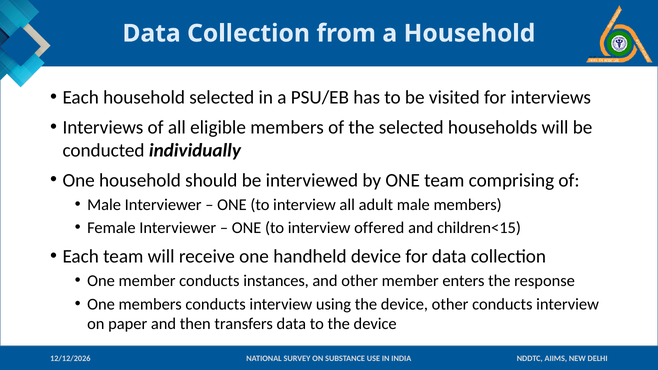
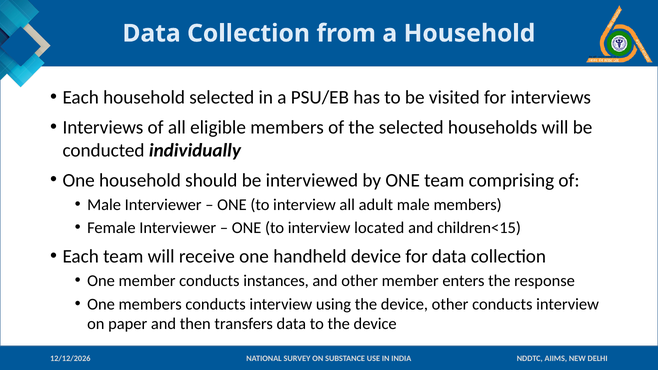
offered: offered -> located (379, 228)
